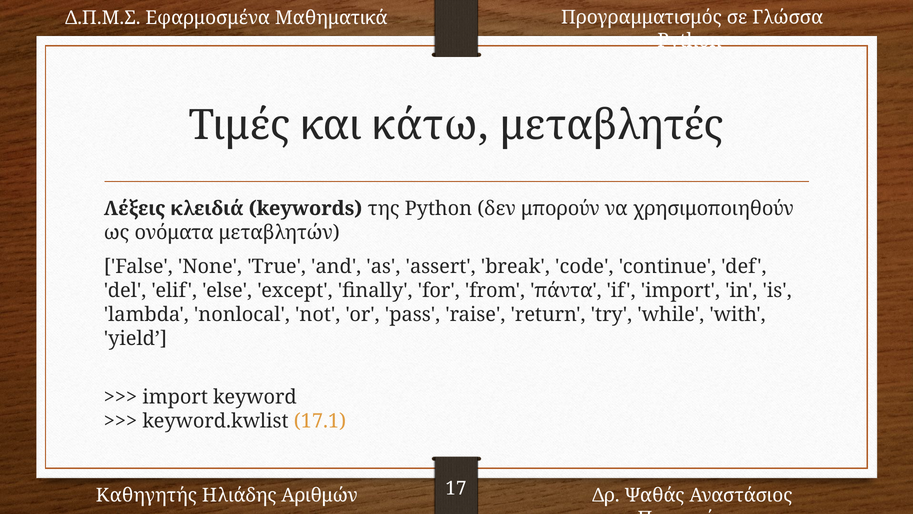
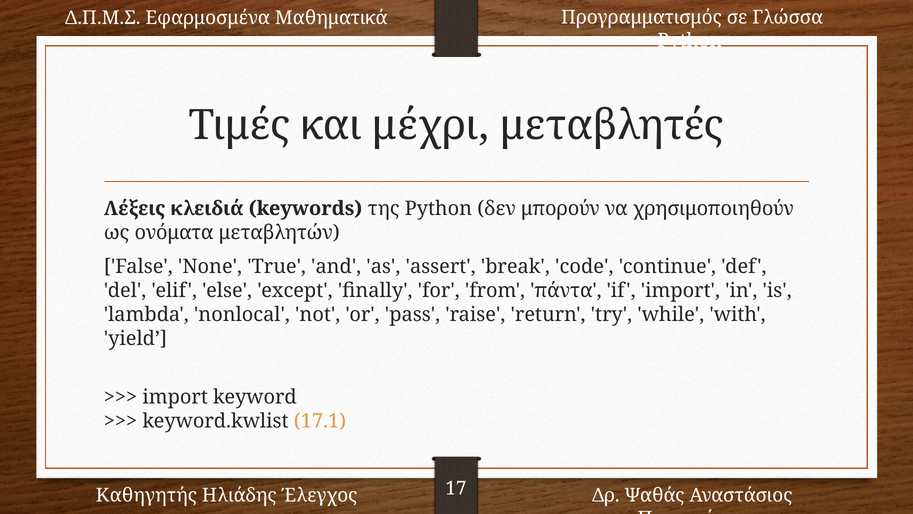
κάτω: κάτω -> μέχρι (431, 125)
Αριθμών: Αριθμών -> Έλεγχος (319, 495)
